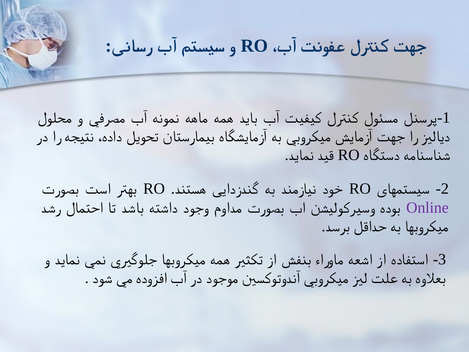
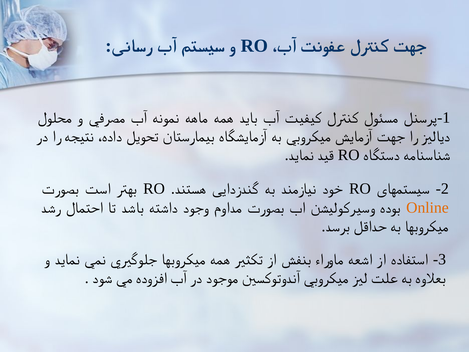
Online colour: purple -> orange (427, 207)
